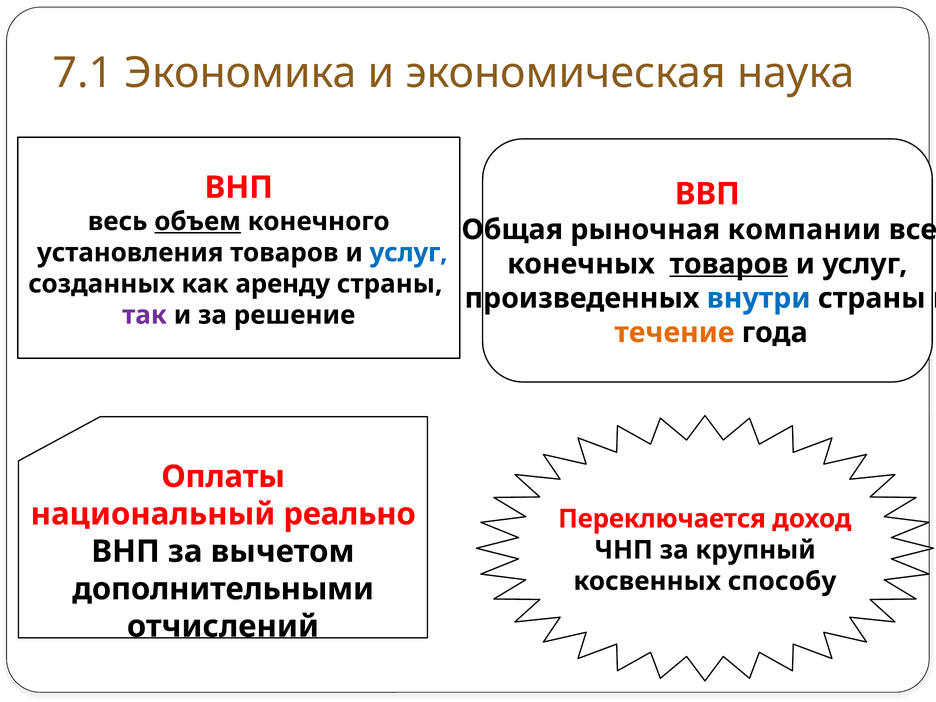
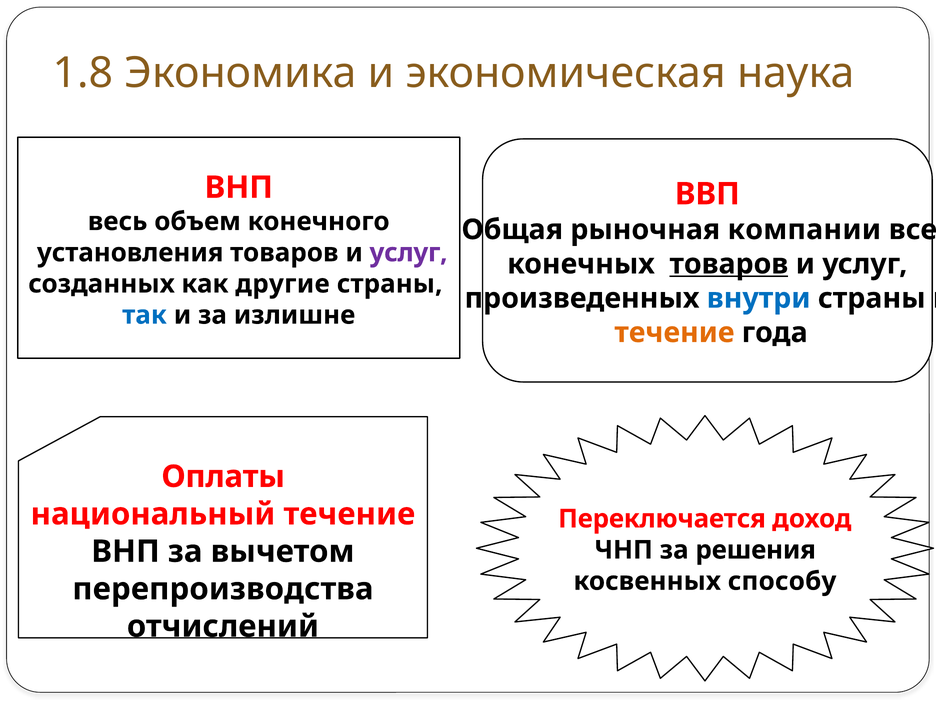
7.1: 7.1 -> 1.8 (83, 73)
объем underline: present -> none (198, 222)
услуг colour: blue -> purple (409, 253)
аренду: аренду -> другие (283, 284)
так colour: purple -> blue (145, 315)
решение: решение -> излишне (295, 315)
национальный реально: реально -> течение (349, 514)
крупный: крупный -> решения (756, 550)
дополнительными: дополнительными -> перепроизводства (223, 589)
